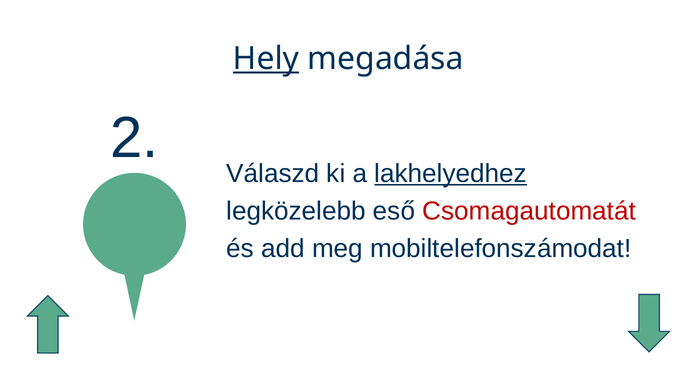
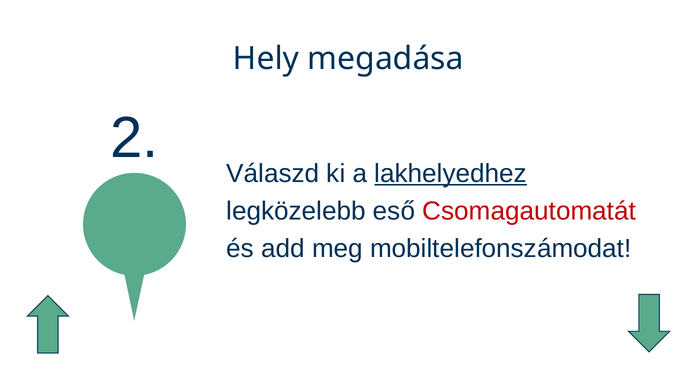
Hely underline: present -> none (266, 59)
